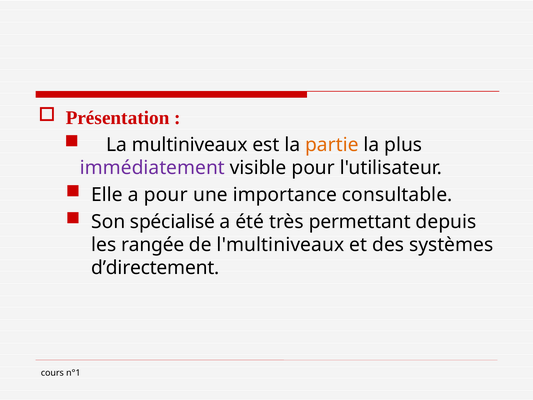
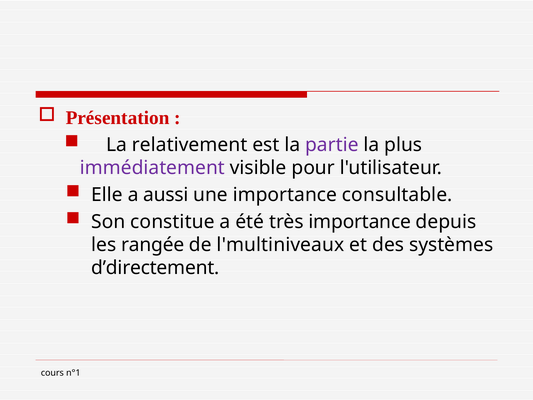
multiniveaux: multiniveaux -> relativement (190, 145)
partie colour: orange -> purple (332, 145)
a pour: pour -> aussi (166, 195)
spécialisé: spécialisé -> constitue (172, 222)
très permettant: permettant -> importance (360, 222)
